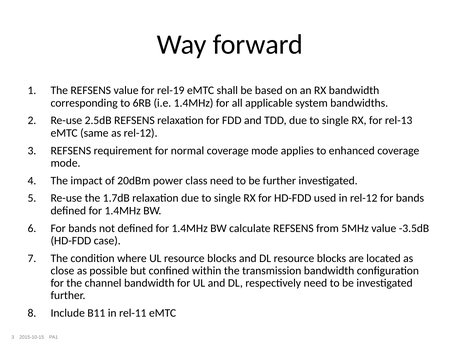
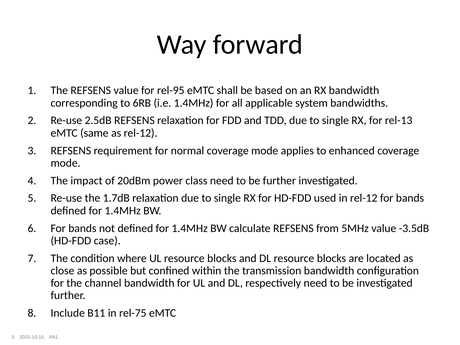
rel-19: rel-19 -> rel-95 (171, 91)
rel-11: rel-11 -> rel-75 (133, 313)
